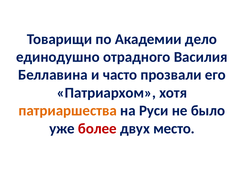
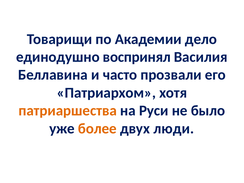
отрадного: отрадного -> воспринял (137, 57)
более colour: red -> orange (97, 129)
место: место -> люди (174, 129)
